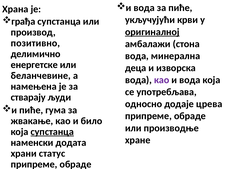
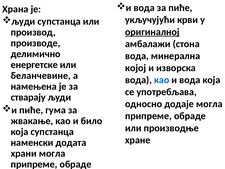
грађа: грађа -> људи (23, 21)
позитивно: позитивно -> производе (35, 43)
деца: деца -> којој (136, 68)
као colour: purple -> blue (162, 80)
додаје црева: црева -> могла (209, 104)
супстанца underline: present -> none (52, 132)
храни статус: статус -> могла (52, 153)
